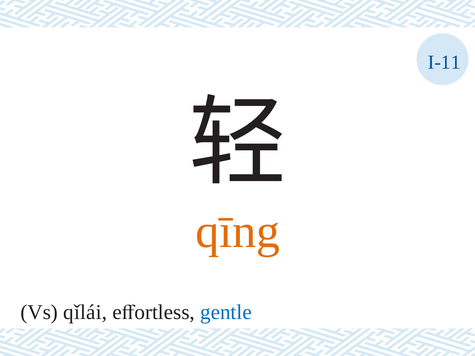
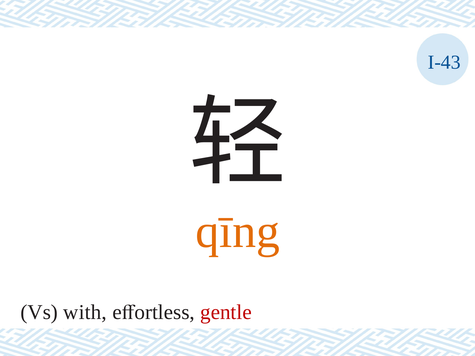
I-11: I-11 -> I-43 (444, 62)
qǐlái: qǐlái -> with (85, 313)
gentle colour: blue -> red (226, 313)
